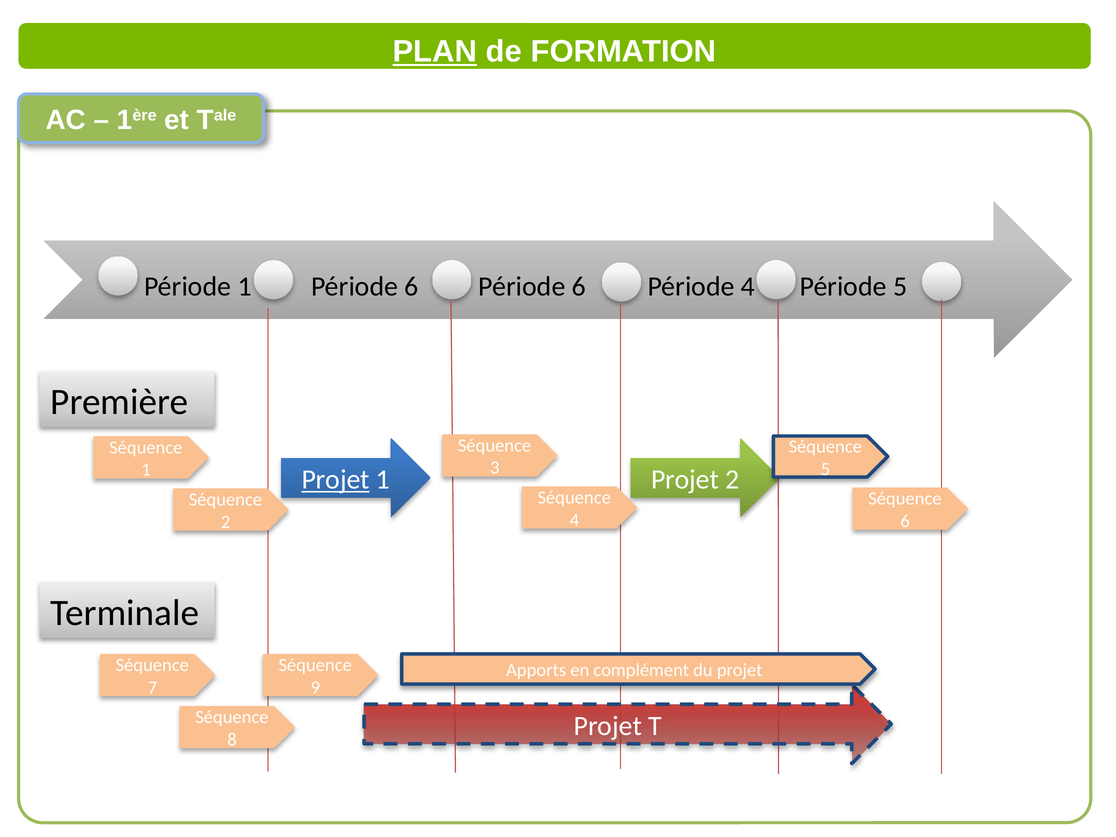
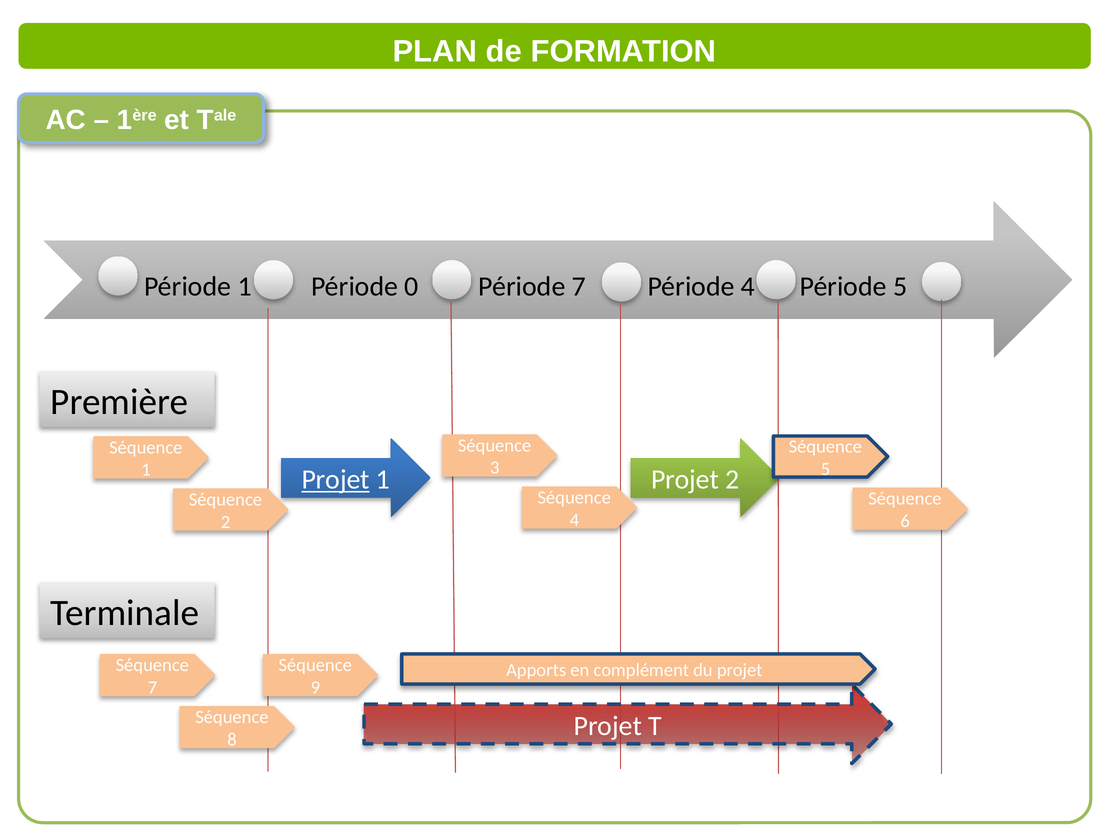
PLAN underline: present -> none (435, 51)
1 Période 6: 6 -> 0 (412, 287)
6: 6 -> 7 (579, 287)
